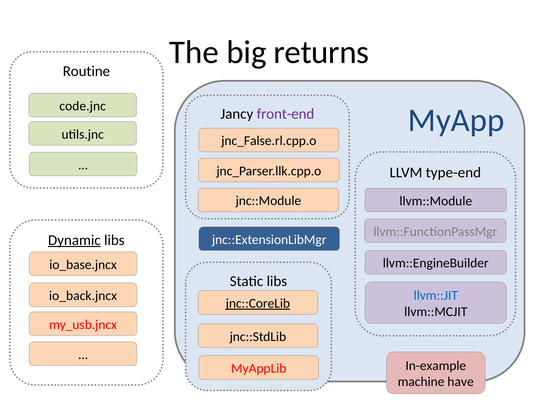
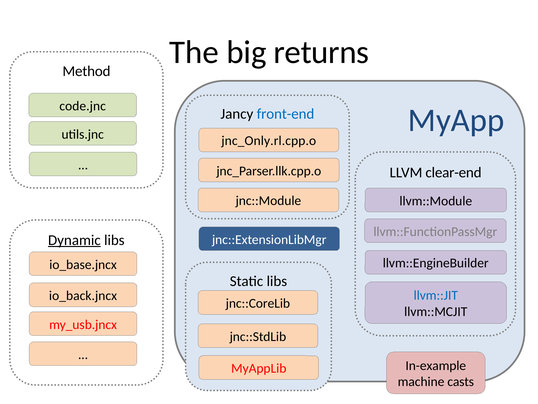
Routine: Routine -> Method (86, 71)
front-end colour: purple -> blue (285, 114)
jnc_False.rl.cpp.o: jnc_False.rl.cpp.o -> jnc_Only.rl.cpp.o (269, 141)
type-end: type-end -> clear-end (454, 172)
jnc::CoreLib underline: present -> none (258, 303)
have: have -> casts (461, 381)
